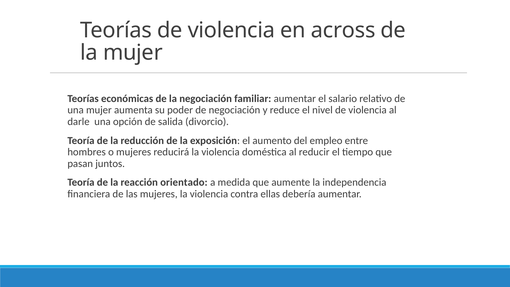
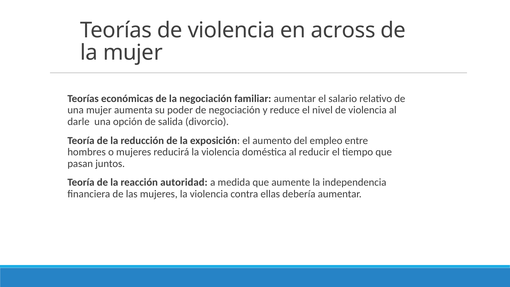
orientado: orientado -> autoridad (184, 182)
